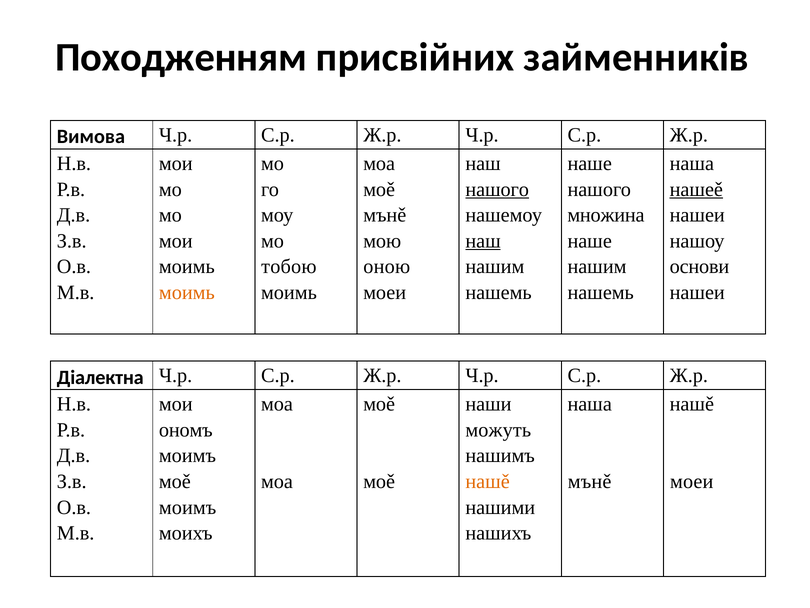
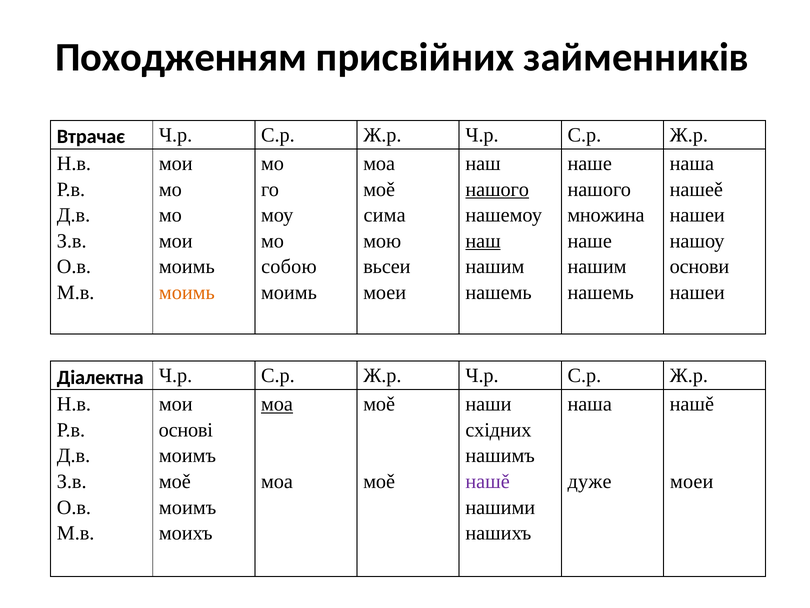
Вимова: Вимова -> Втрачає (91, 137)
нашеě underline: present -> none (696, 189)
мънě: мънě -> сима (385, 215)
тобою: тобою -> собою (289, 266)
оною: оною -> вьсеи (387, 266)
моа underline: none -> present (277, 404)
ономъ: ономъ -> основі (186, 430)
можуть: можуть -> східних (498, 430)
нашě colour: orange -> purple (488, 481)
мънě: мънě -> дуже (590, 481)
